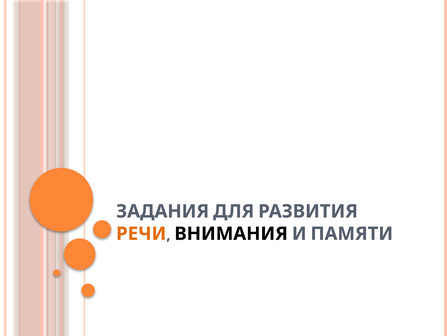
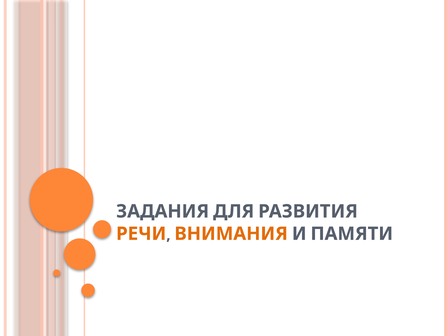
ВНИМАНИЯ colour: black -> orange (231, 233)
